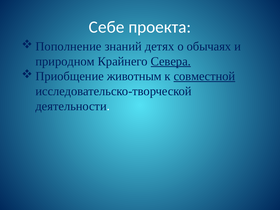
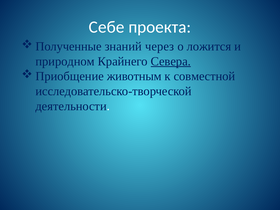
Пополнение: Пополнение -> Полученные (69, 46)
детях: детях -> через (160, 46)
обычаях: обычаях -> ложится (209, 46)
совместной underline: present -> none (204, 76)
